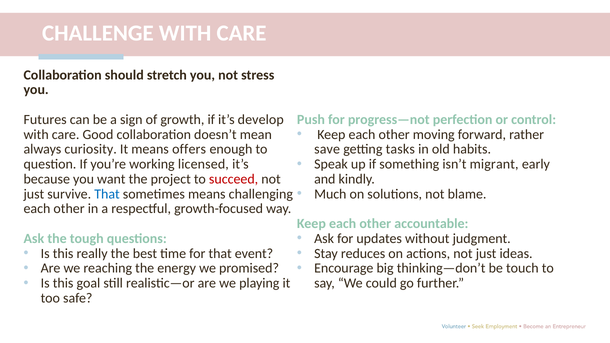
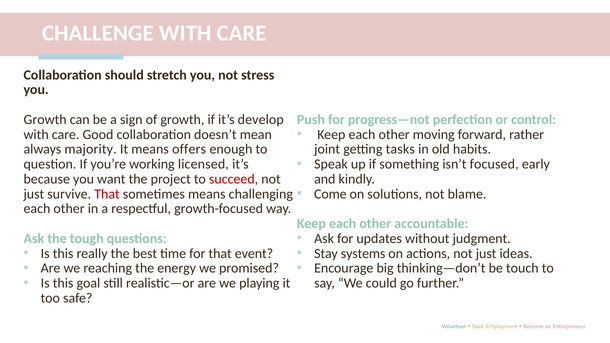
Futures: Futures -> Growth (45, 120)
curiosity: curiosity -> majority (91, 149)
save: save -> joint (327, 149)
migrant: migrant -> focused (494, 164)
Much: Much -> Come (330, 194)
That colour: blue -> red (107, 194)
reduces: reduces -> systems (363, 254)
